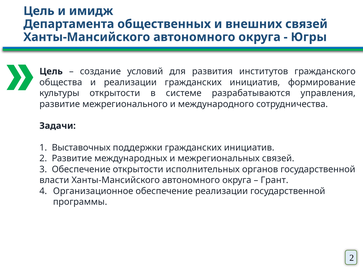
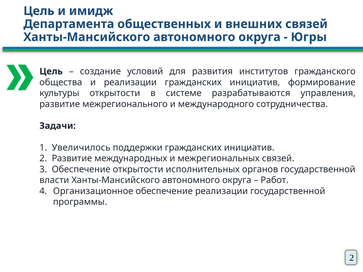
Выставочных: Выставочных -> Увеличилось (81, 148)
Грант: Грант -> Работ (275, 180)
